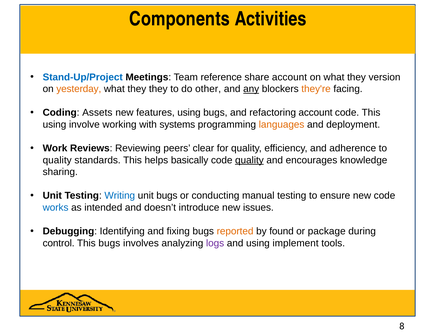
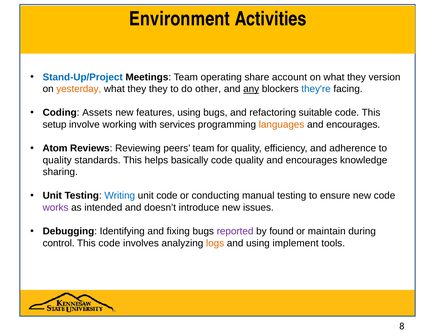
Components: Components -> Environment (180, 19)
reference: reference -> operating (221, 77)
they're colour: orange -> blue (316, 89)
refactoring account: account -> suitable (316, 113)
using: using -> setup (55, 125)
systems: systems -> services (177, 125)
deployment: deployment -> encourages (353, 125)
Work: Work -> Atom (55, 148)
peers clear: clear -> team (203, 148)
quality underline: present -> none (249, 160)
unit bugs: bugs -> code (167, 196)
works colour: blue -> purple (56, 208)
reported colour: orange -> purple (235, 231)
package: package -> maintain (327, 231)
This bugs: bugs -> code (109, 243)
logs colour: purple -> orange (215, 243)
